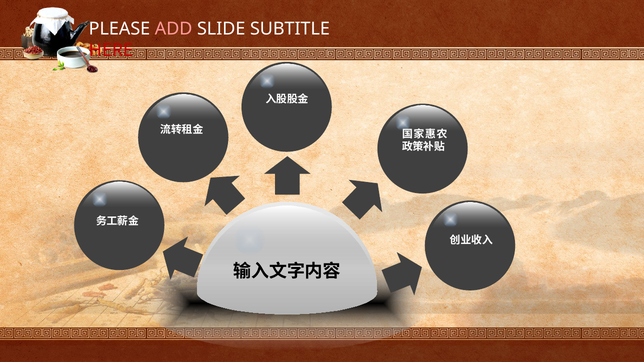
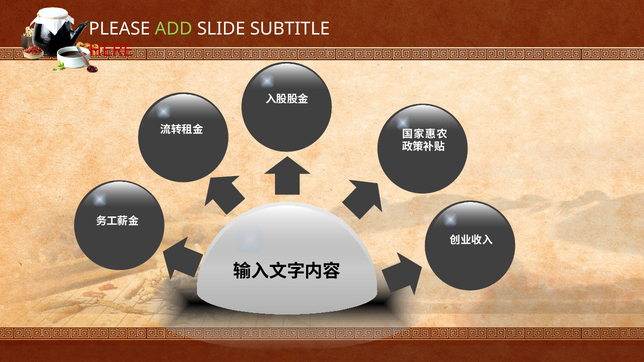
ADD colour: pink -> light green (174, 29)
